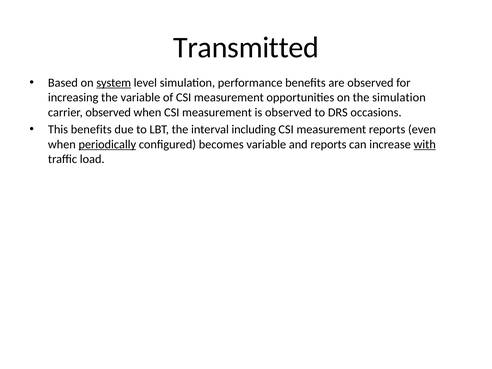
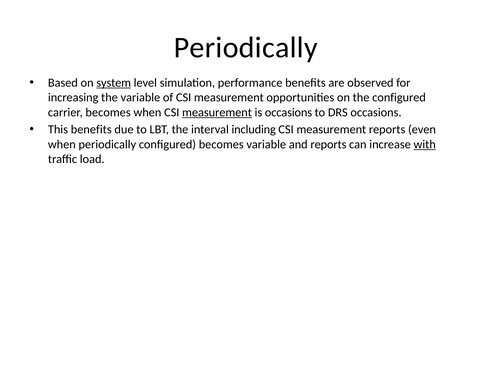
Transmitted: Transmitted -> Periodically (246, 48)
the simulation: simulation -> configured (399, 98)
carrier observed: observed -> becomes (108, 112)
measurement underline: none -> present (217, 112)
is observed: observed -> occasions (288, 112)
periodically underline: present -> none (107, 144)
